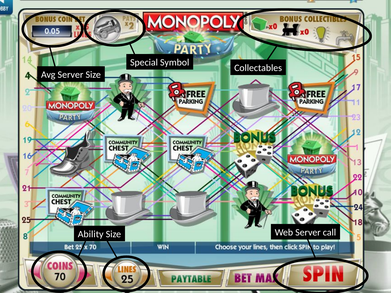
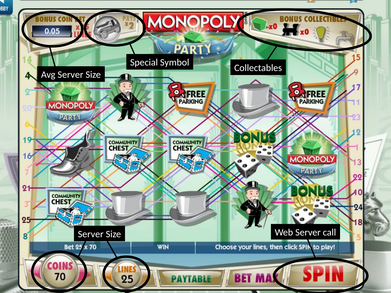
Ability: Ability -> Server (91, 234)
